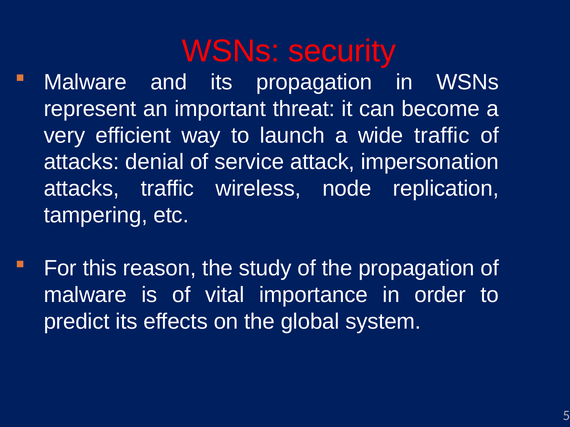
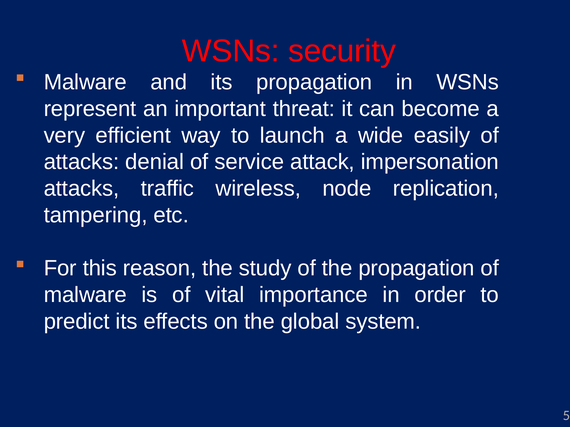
wide traffic: traffic -> easily (442, 136)
